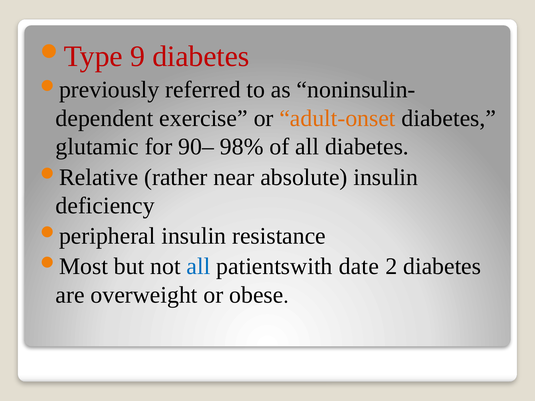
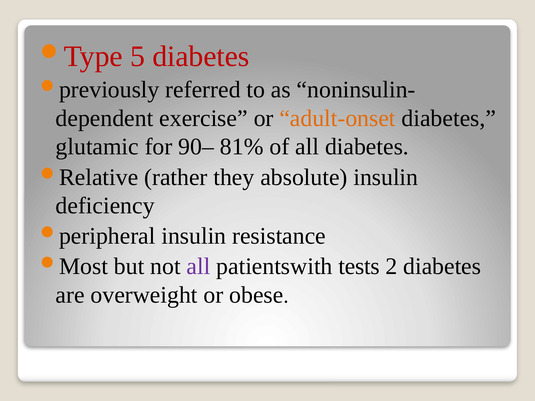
9: 9 -> 5 (138, 56)
98%: 98% -> 81% (242, 147)
near: near -> they (234, 177)
all colour: blue -> purple (198, 267)
date: date -> tests (359, 267)
